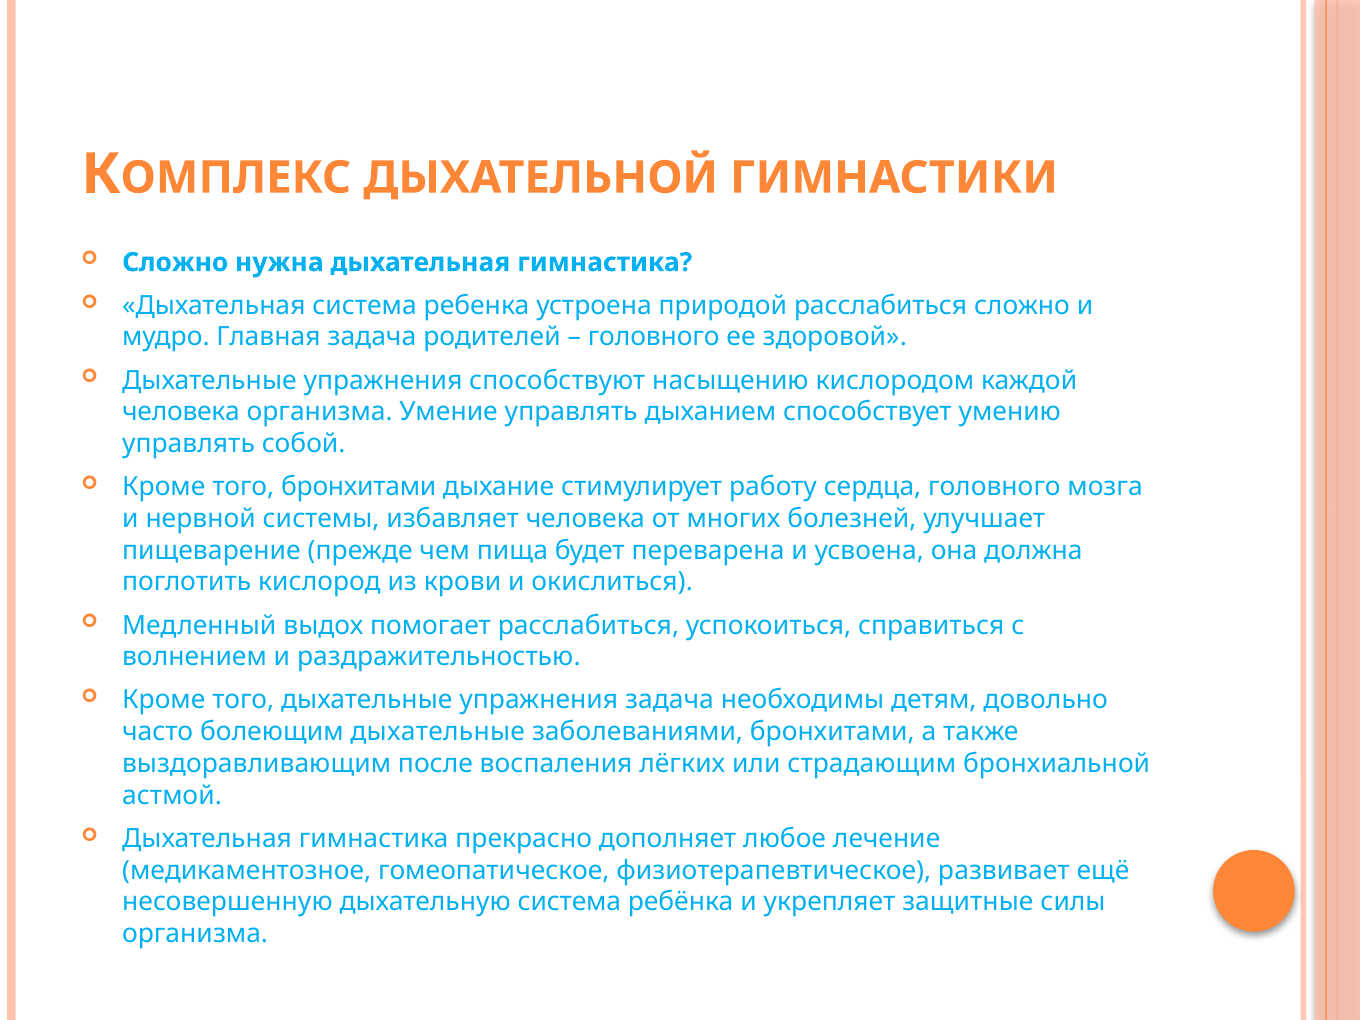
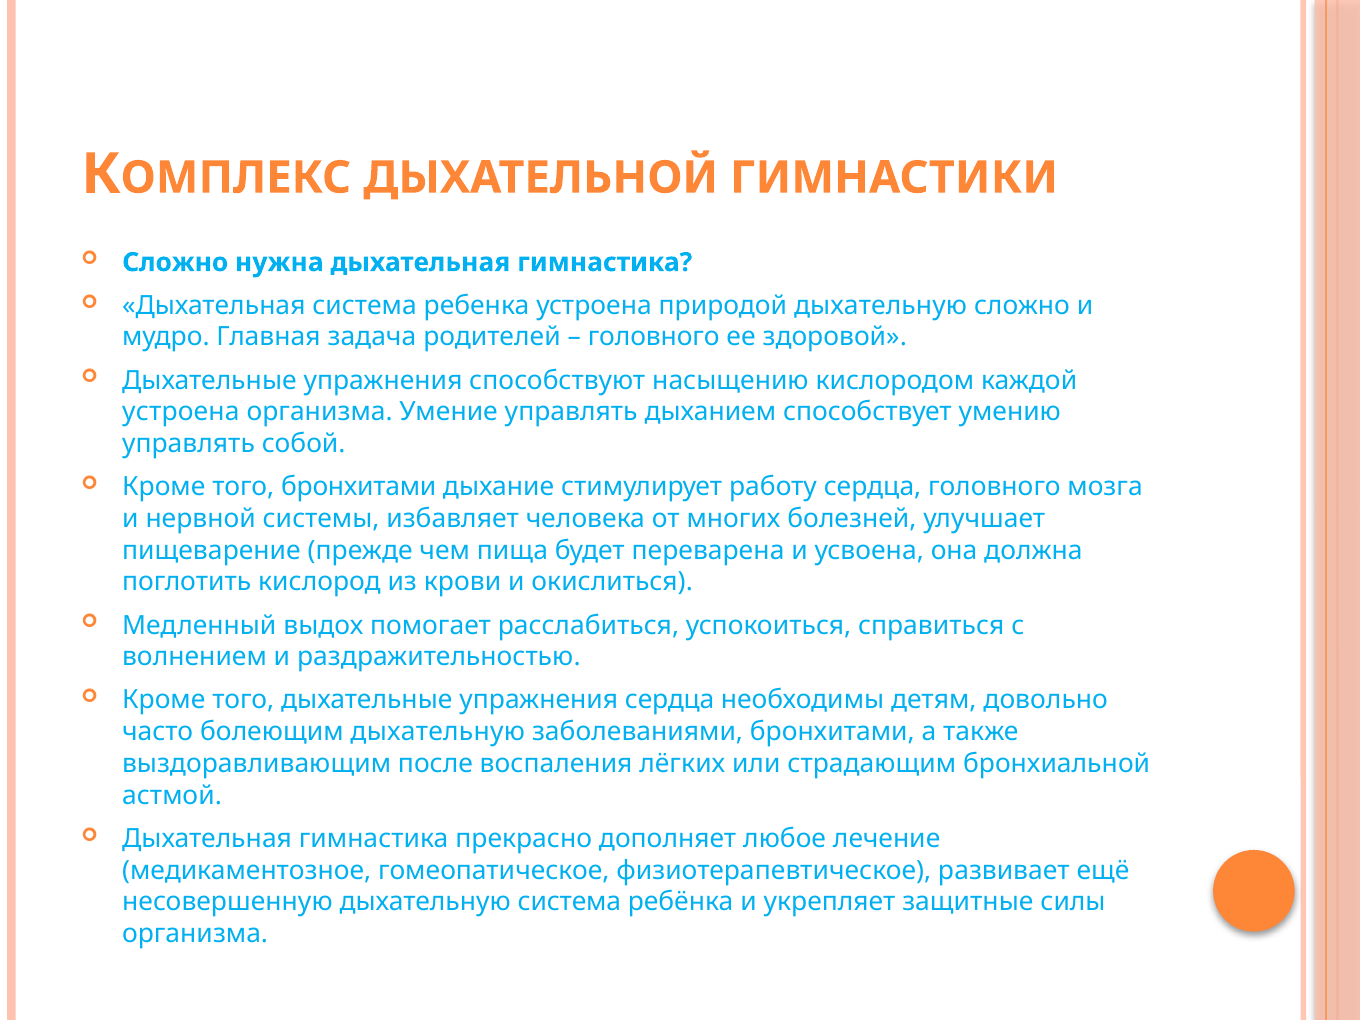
природой расслабиться: расслабиться -> дыхательную (881, 306)
человека: человека -> устроена (181, 412)
упражнения задача: задача -> сердца (670, 700)
болеющим дыхательные: дыхательные -> дыхательную (438, 732)
